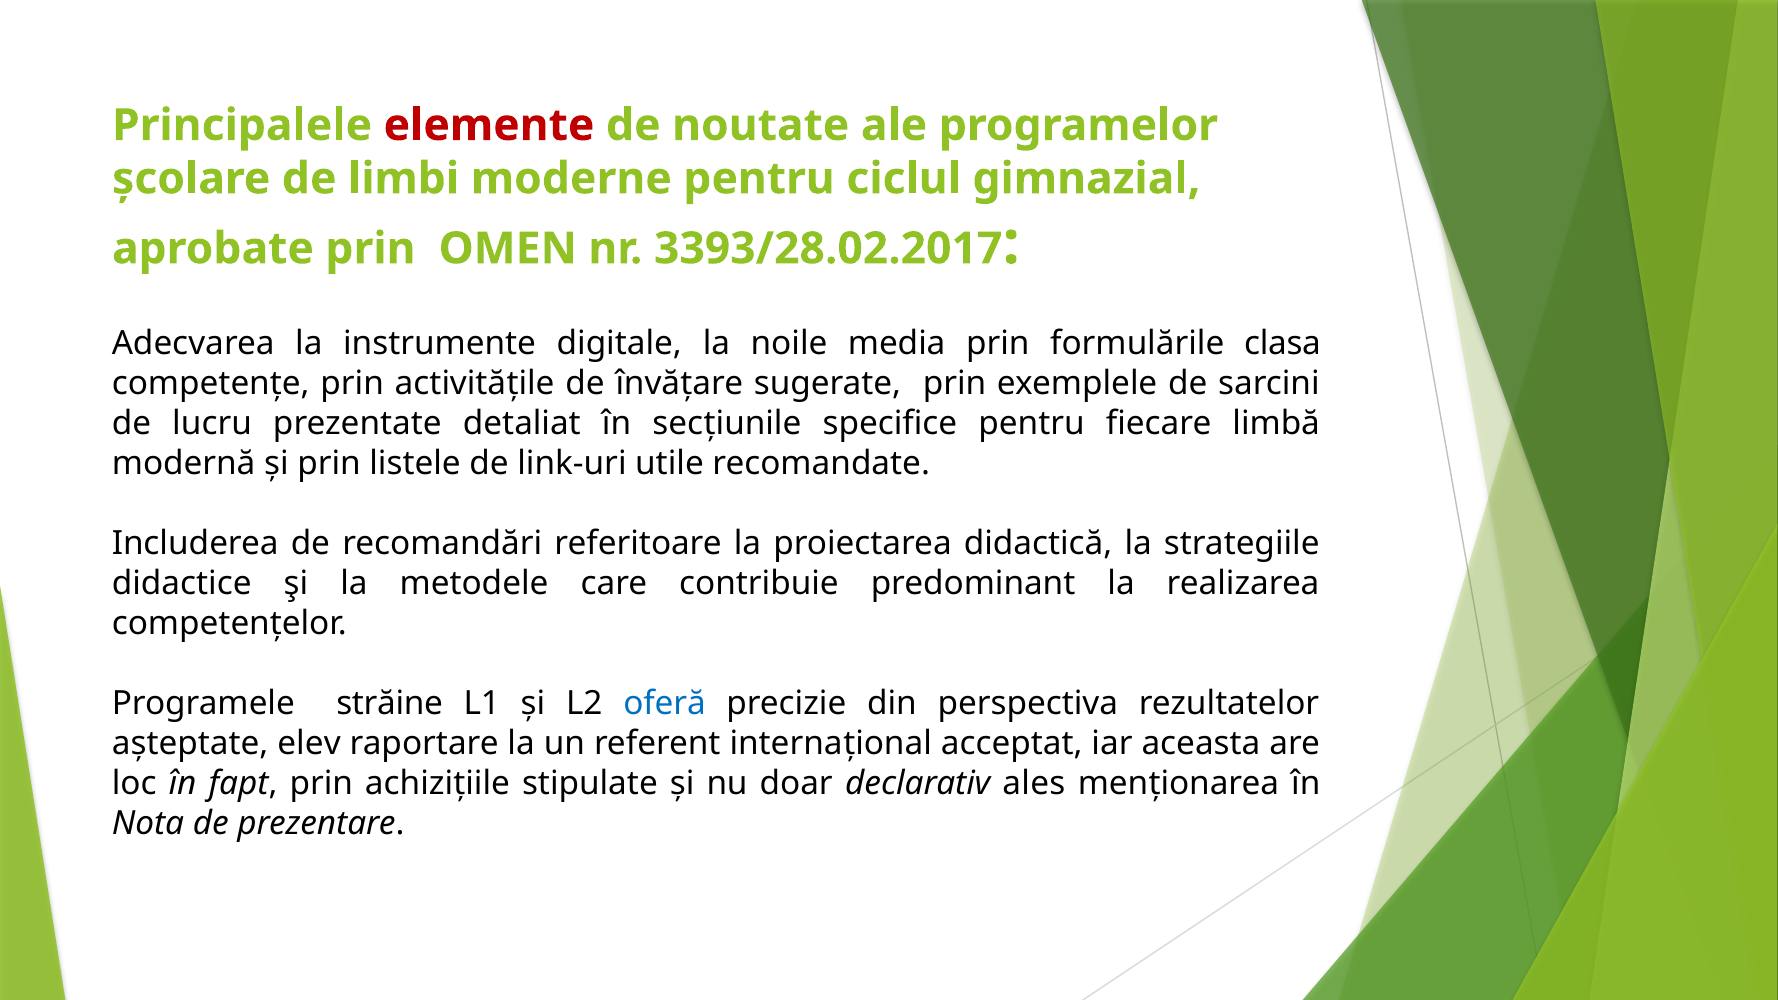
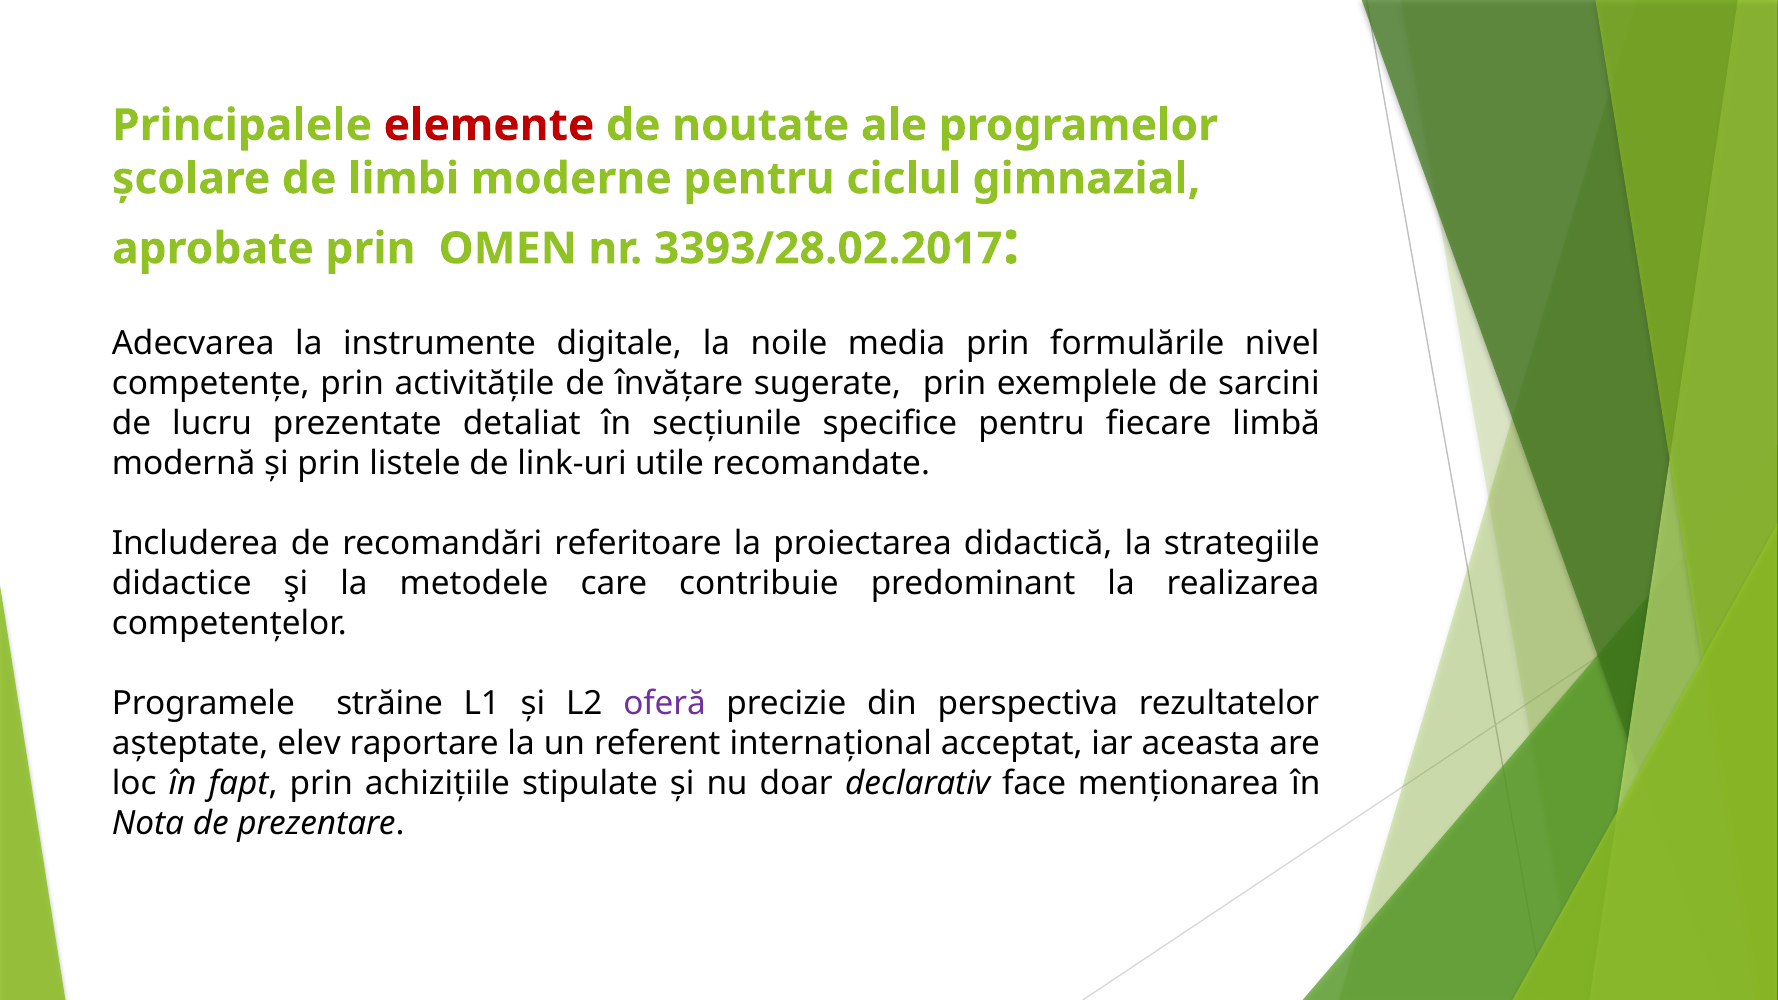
clasa: clasa -> nivel (1282, 344)
oferă colour: blue -> purple (665, 704)
ales: ales -> face (1034, 784)
